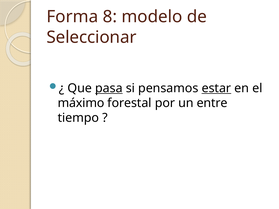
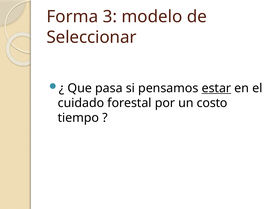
8: 8 -> 3 (110, 17)
pasa underline: present -> none (109, 88)
máximo: máximo -> cuidado (81, 103)
entre: entre -> costo (212, 103)
